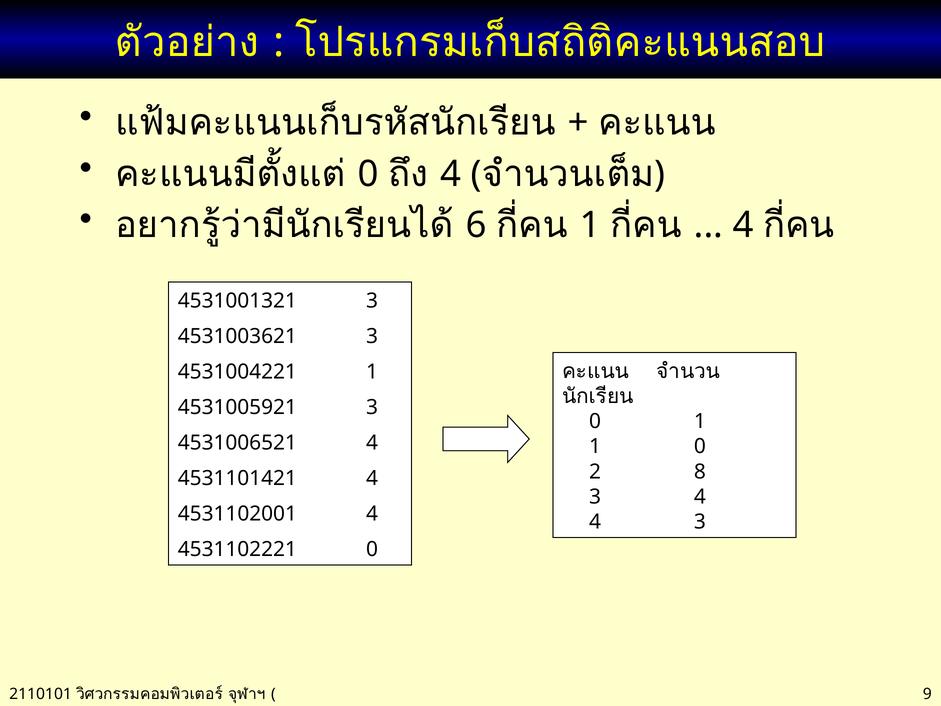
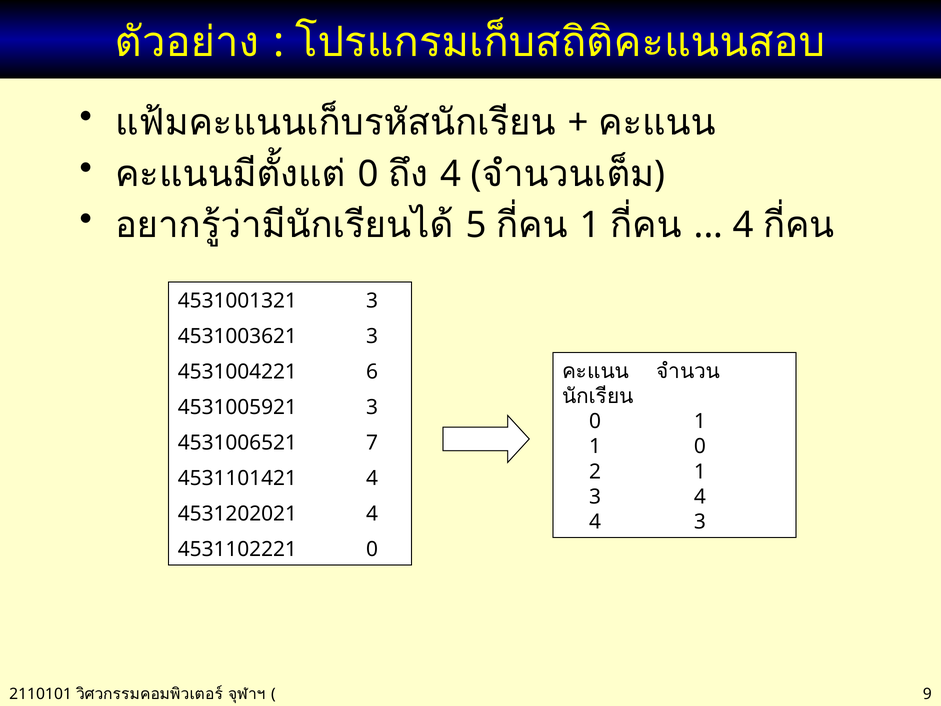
6: 6 -> 5 (476, 225)
4531004221 1: 1 -> 6 (372, 372)
4531006521 4: 4 -> 7 (372, 443)
2 8: 8 -> 1 (700, 471)
4531102001: 4531102001 -> 4531202021 (237, 514)
